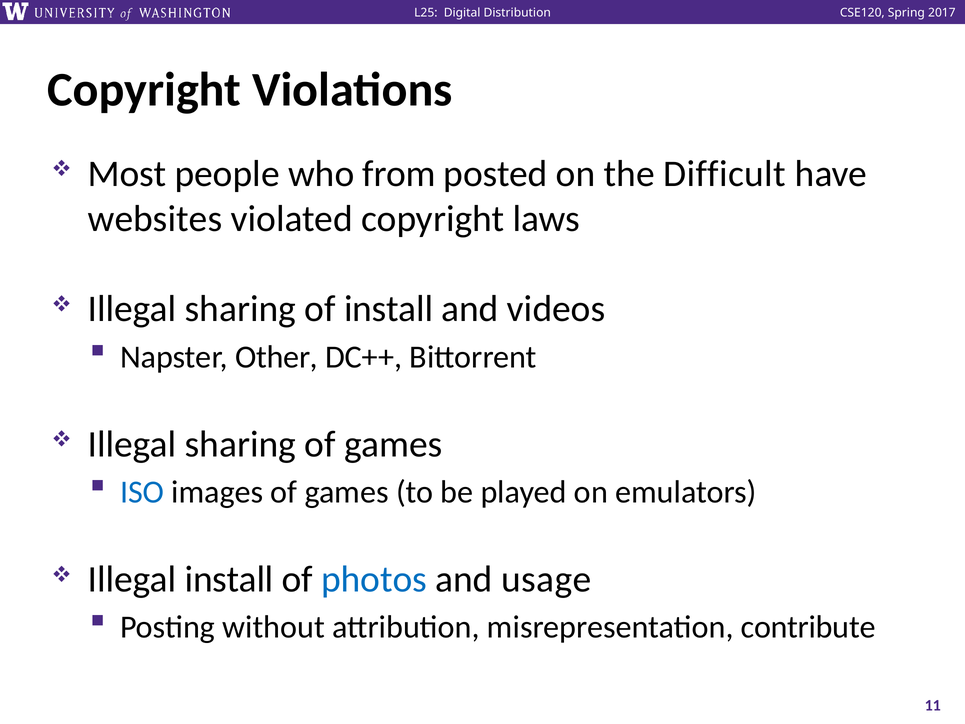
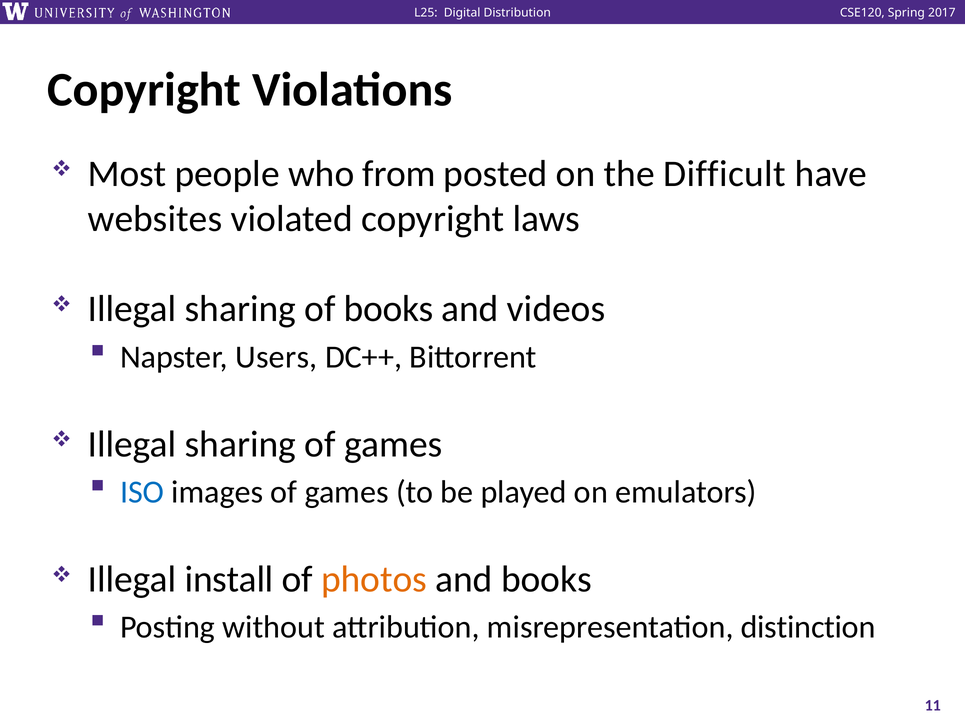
of install: install -> books (389, 309)
Other: Other -> Users (276, 357)
photos colour: blue -> orange (374, 579)
and usage: usage -> books (546, 579)
contribute: contribute -> distinction (808, 627)
